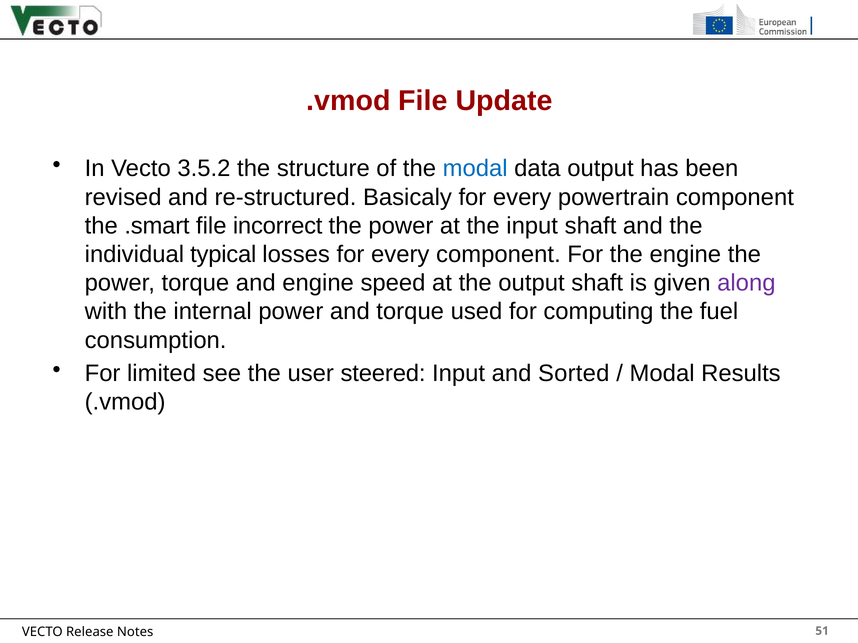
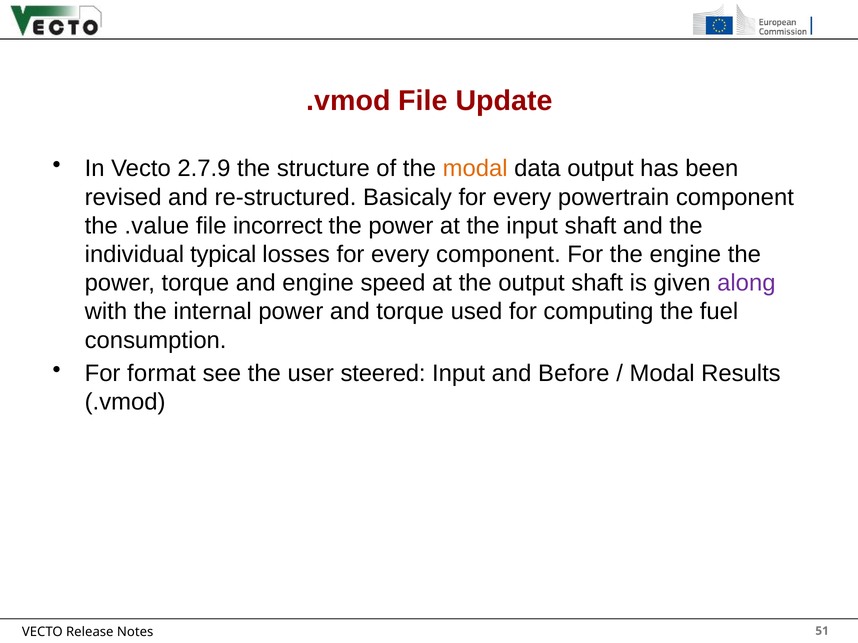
3.5.2: 3.5.2 -> 2.7.9 (204, 169)
modal colour: blue -> orange (475, 169)
.smart: .smart -> .value (157, 226)
limited: limited -> format (161, 374)
Sorted: Sorted -> Before (574, 374)
